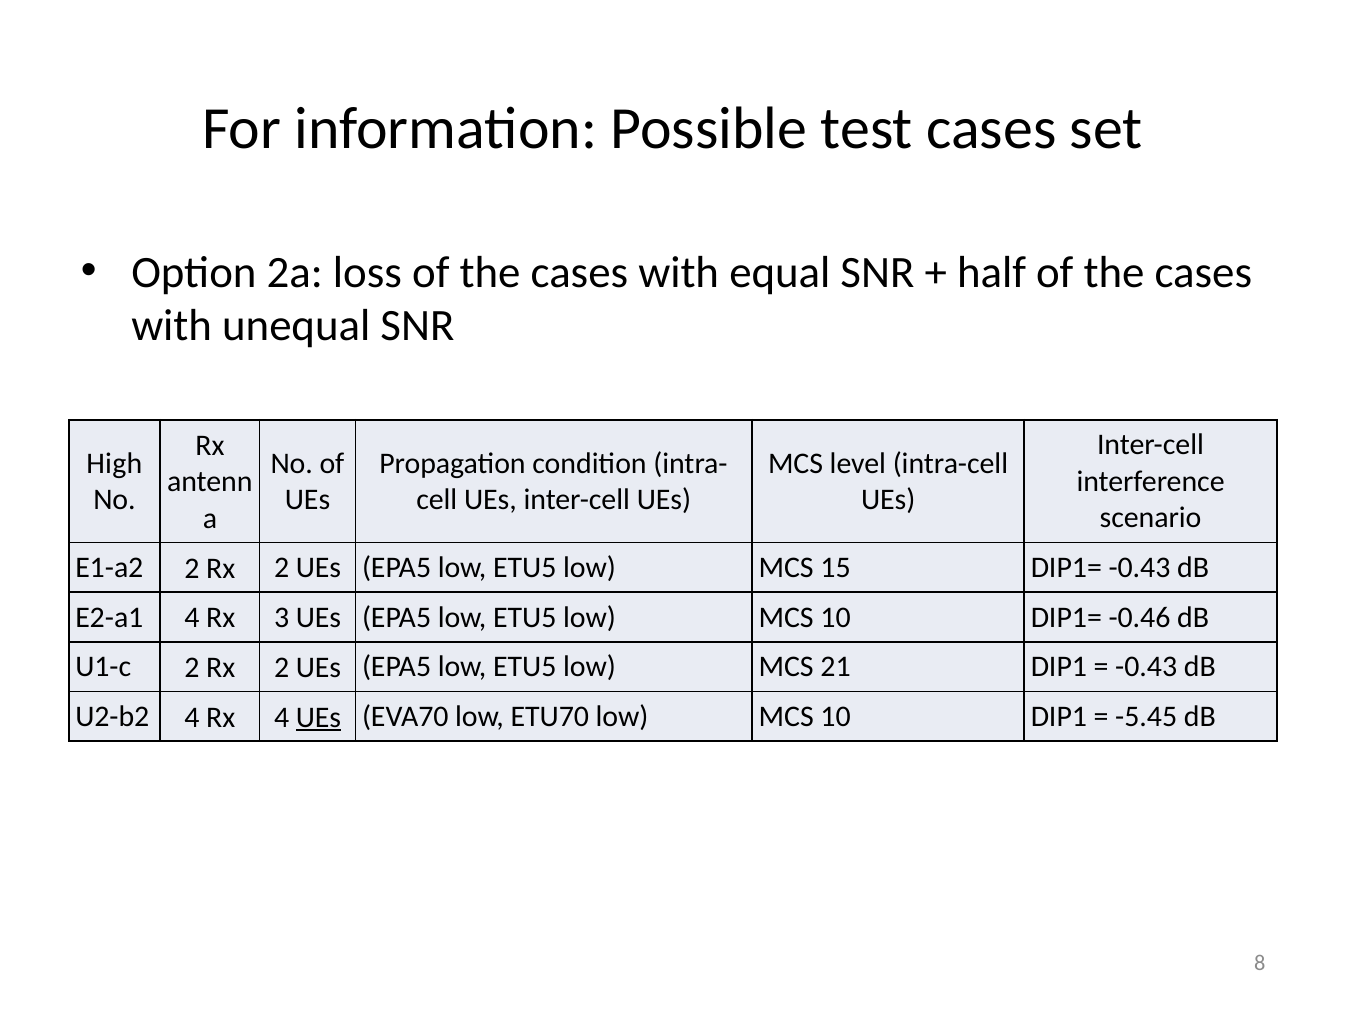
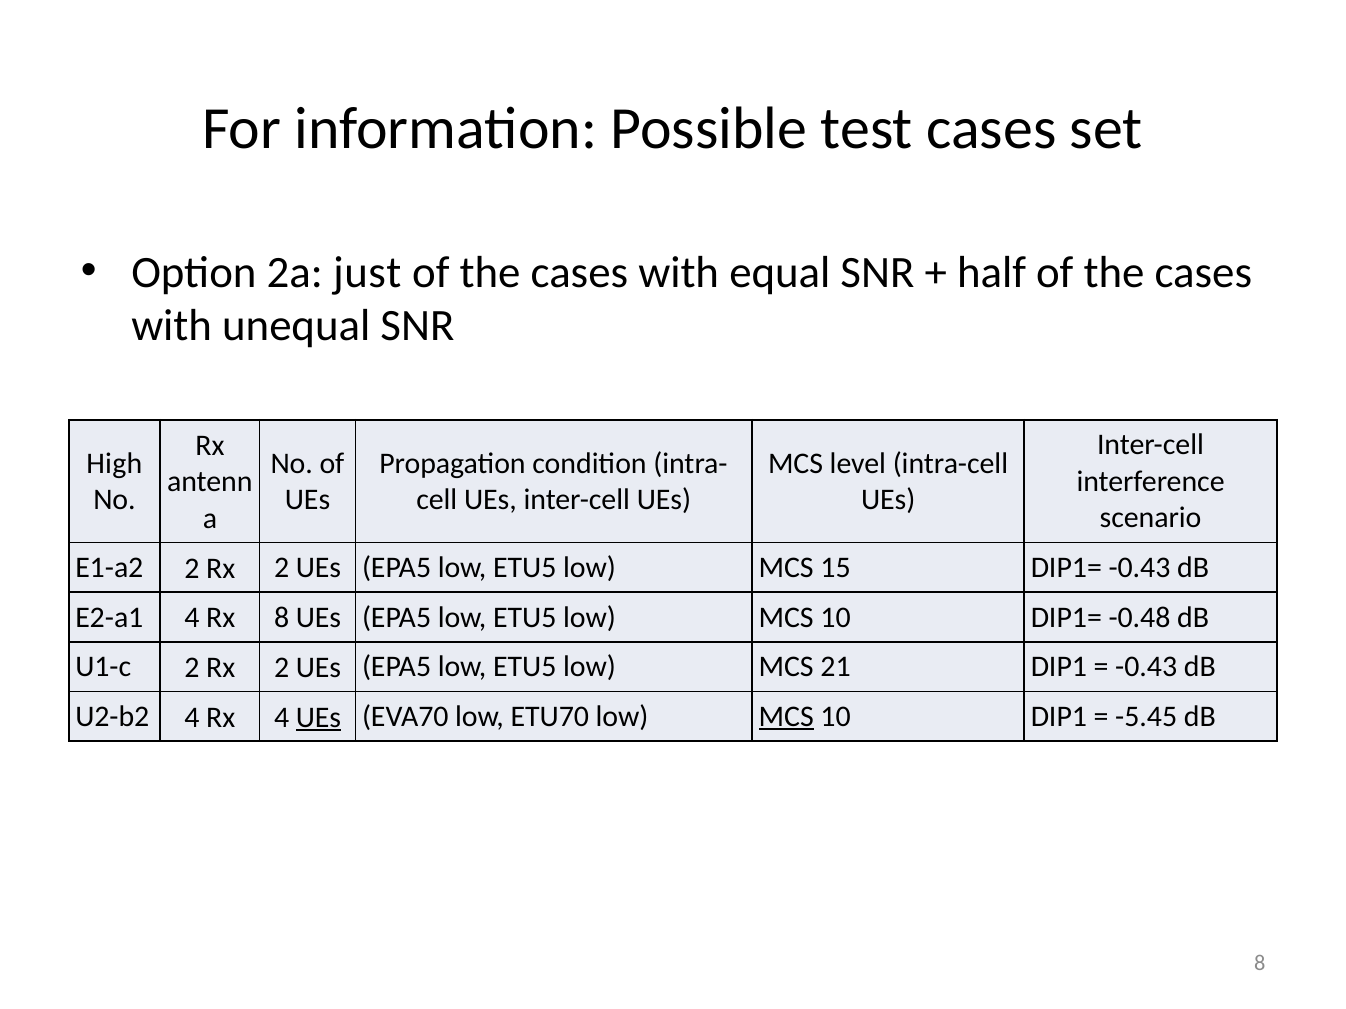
loss: loss -> just (367, 272)
Rx 3: 3 -> 8 (282, 618)
-0.46: -0.46 -> -0.48 (1139, 618)
MCS underline: none -> present (786, 717)
